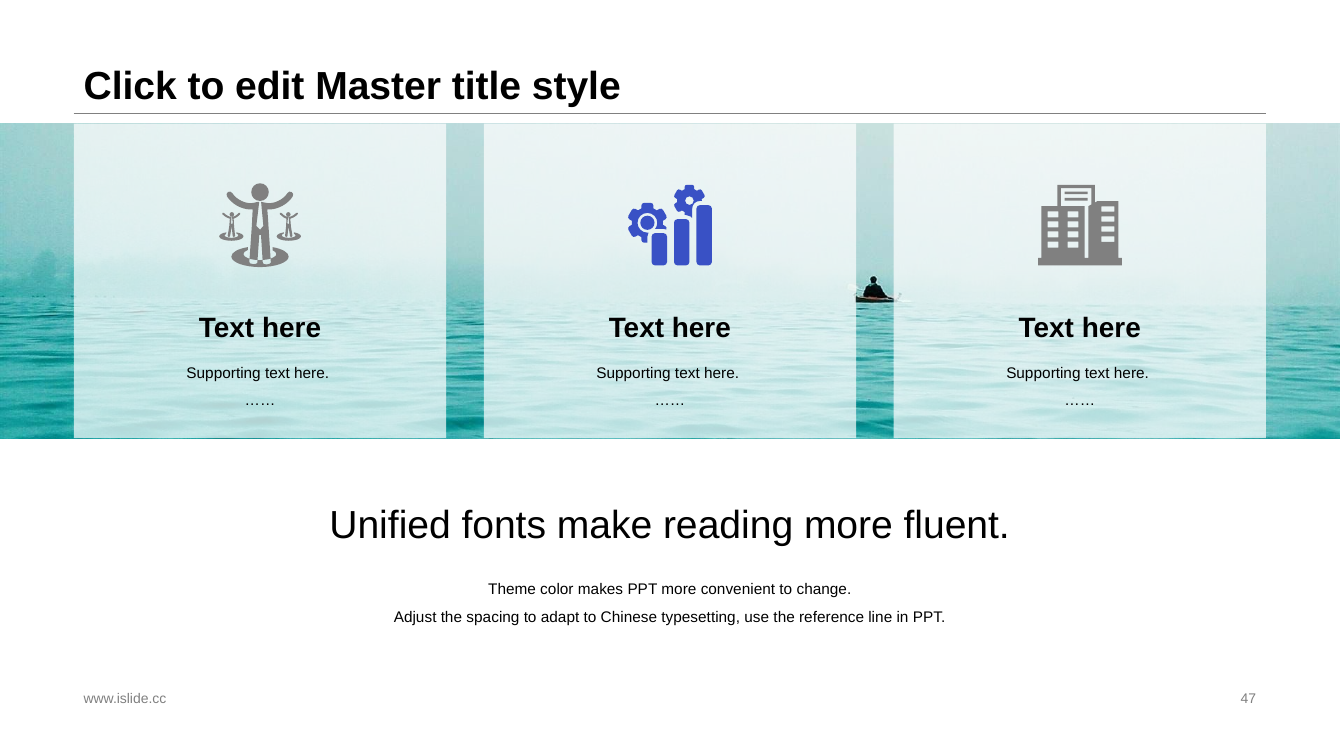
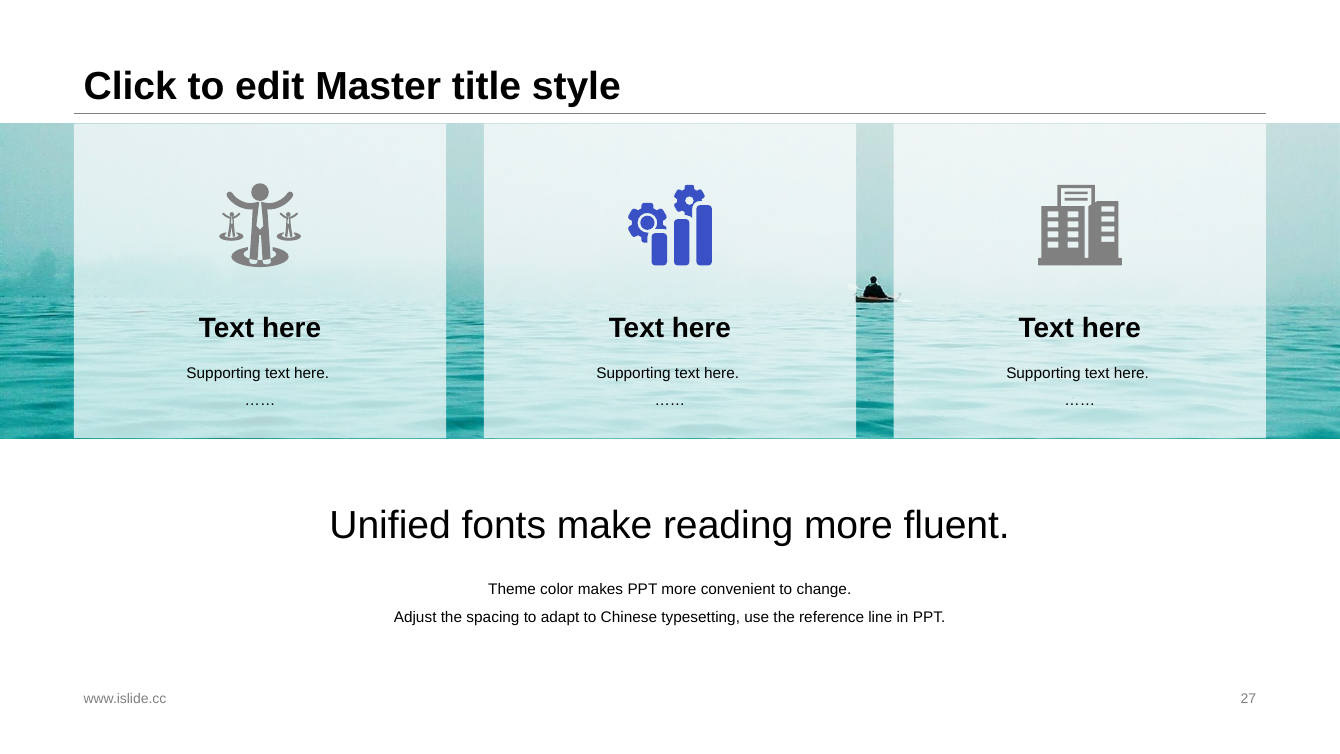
47: 47 -> 27 (1248, 698)
